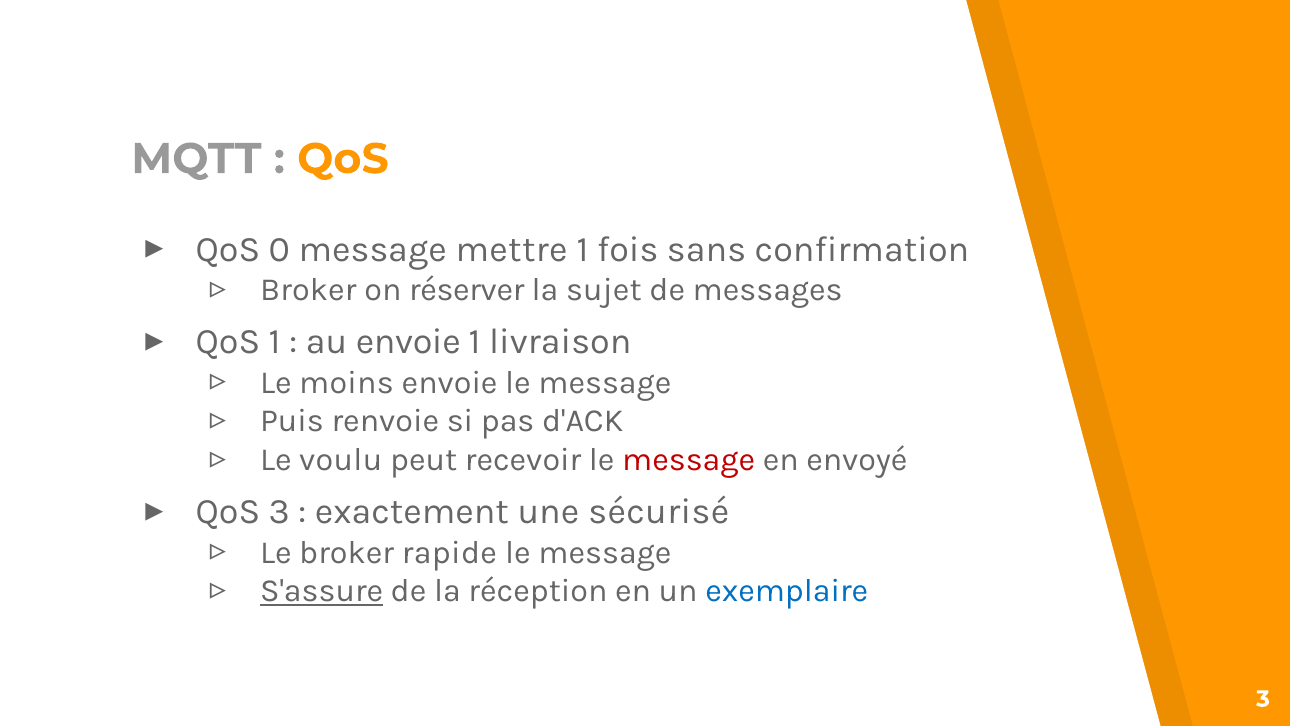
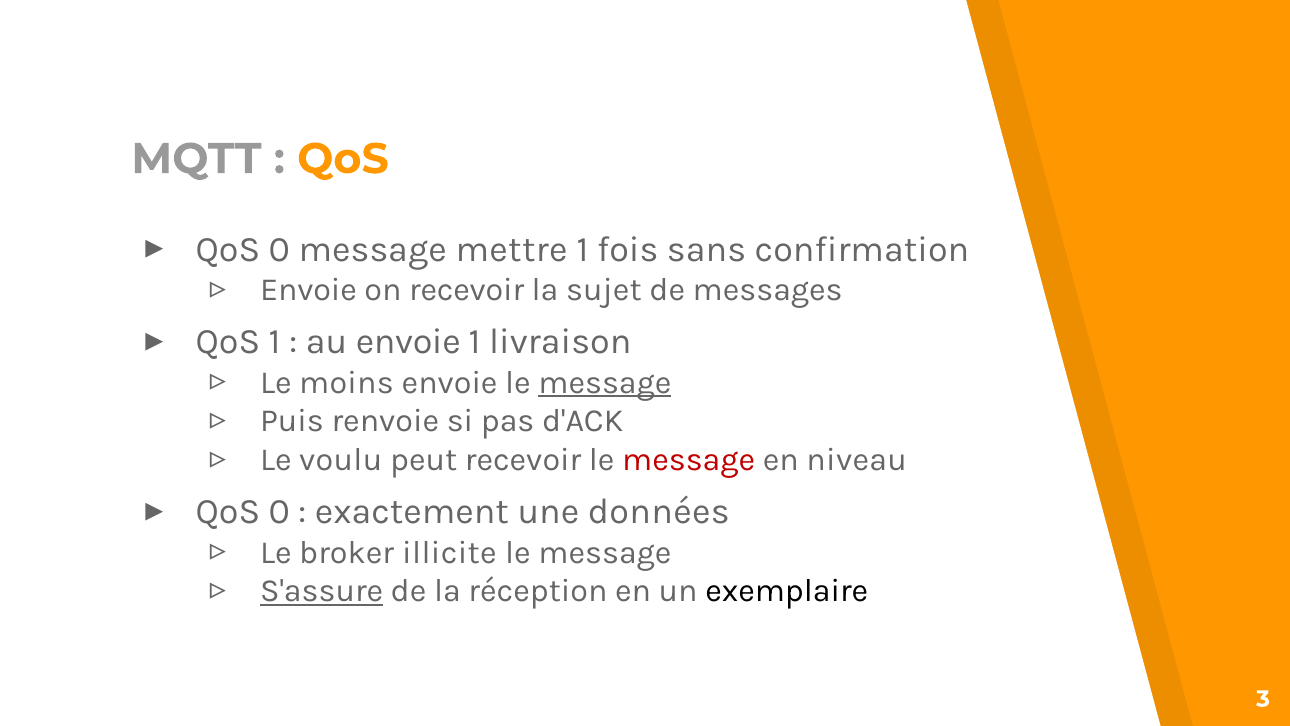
Broker: Broker -> Envoie (309, 290)
on réserver: réserver -> recevoir (467, 290)
message underline: none -> present (605, 382)
envoyé: envoyé -> niveau (857, 460)
3: 3 -> 0 (279, 512)
sécurisé: sécurisé -> données (659, 512)
rapide: rapide -> illicite (449, 552)
exemplaire colour: blue -> black (787, 591)
